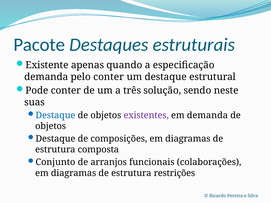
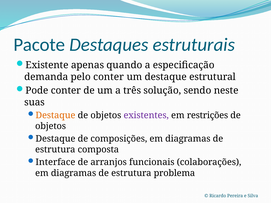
Destaque colour: blue -> orange (55, 115)
em demanda: demanda -> restrições (207, 115)
Conjunto: Conjunto -> Interface (55, 162)
restrições: restrições -> problema (174, 173)
